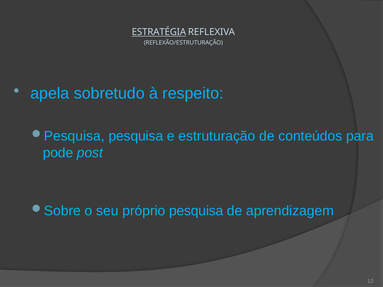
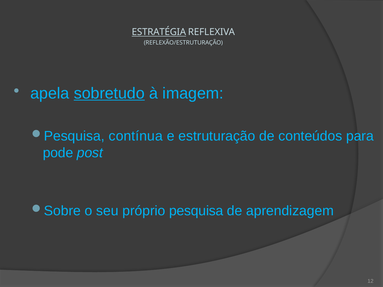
sobretudo underline: none -> present (109, 93)
respeito: respeito -> imagem (193, 93)
pesquisa: pesquisa -> contínua (136, 136)
